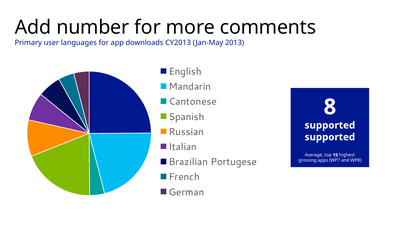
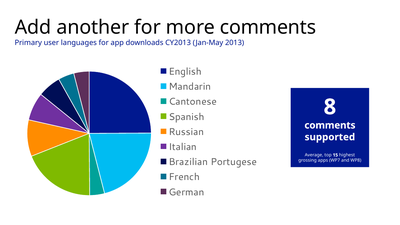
number: number -> another (93, 27)
supported: supported -> comments (330, 125)
